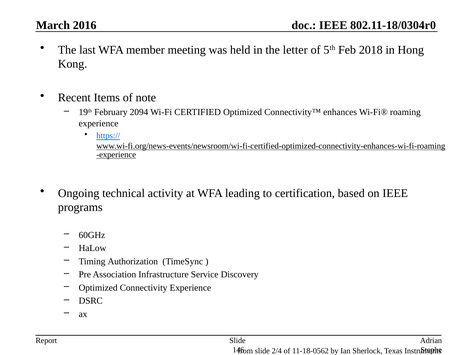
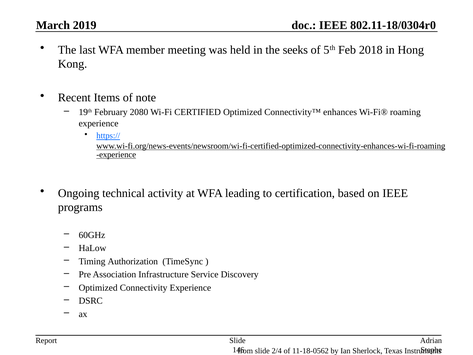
2016: 2016 -> 2019 (85, 25)
letter: letter -> seeks (295, 50)
2094: 2094 -> 2080 (139, 112)
